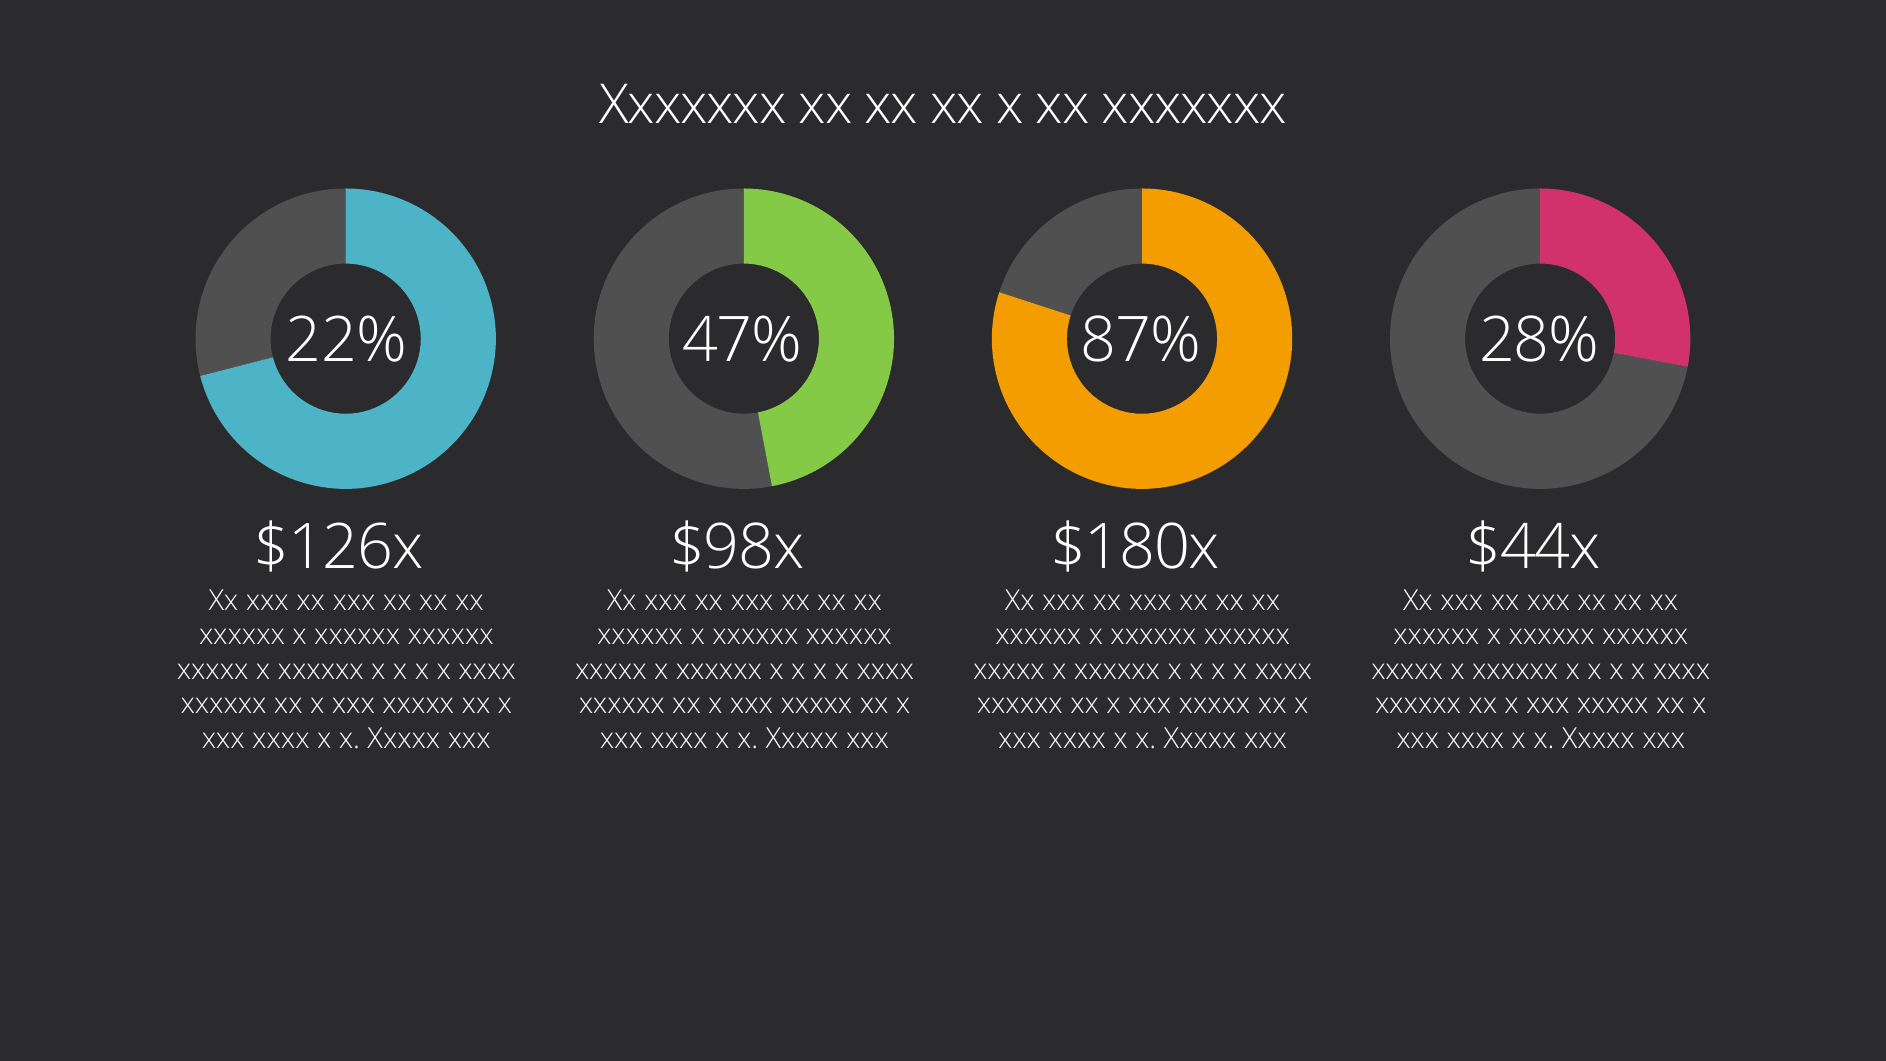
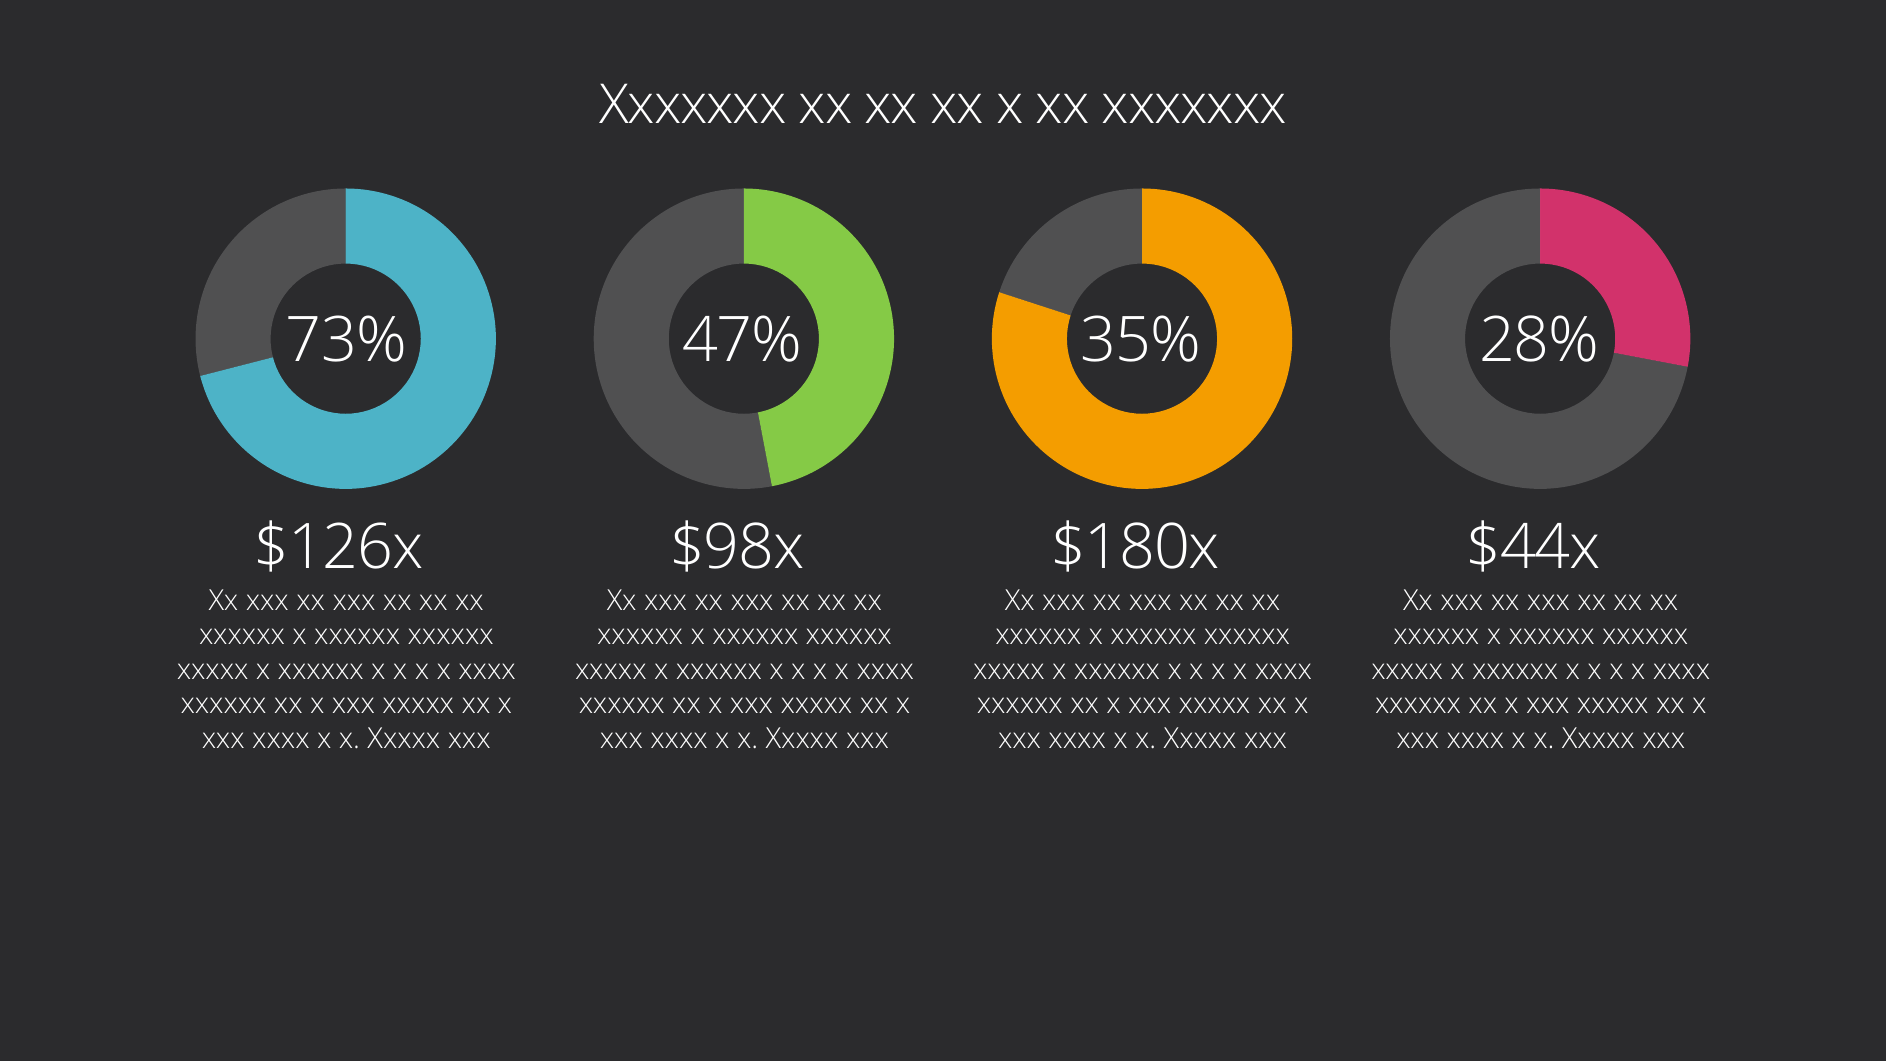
22%: 22% -> 73% (347, 341)
87%: 87% -> 35% (1141, 341)
